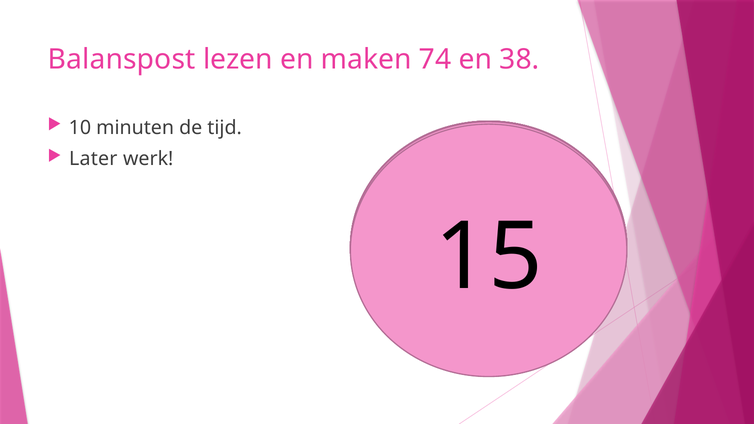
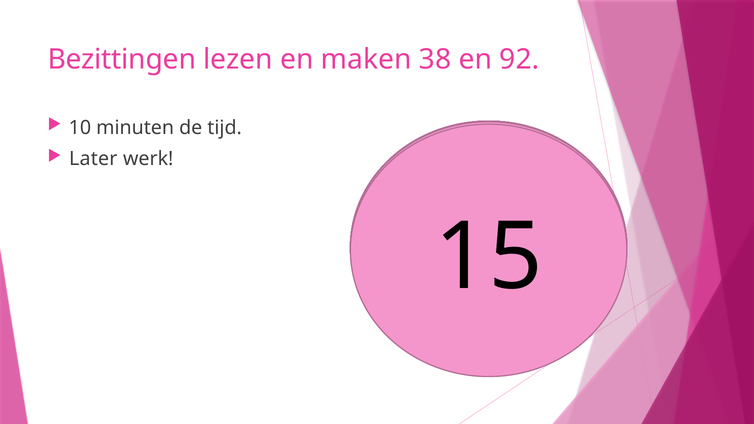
Balanspost: Balanspost -> Bezittingen (122, 59)
74: 74 -> 38 (435, 59)
38: 38 -> 92 (519, 59)
